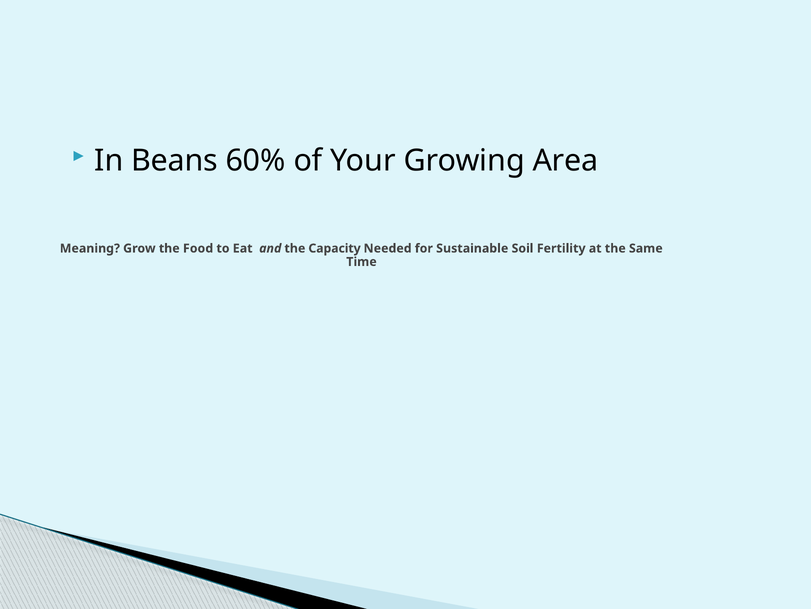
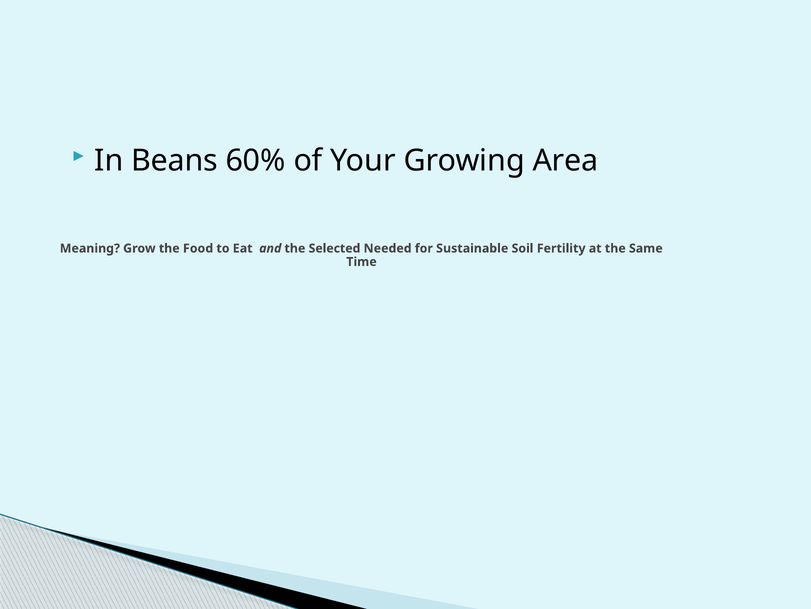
Capacity: Capacity -> Selected (334, 248)
